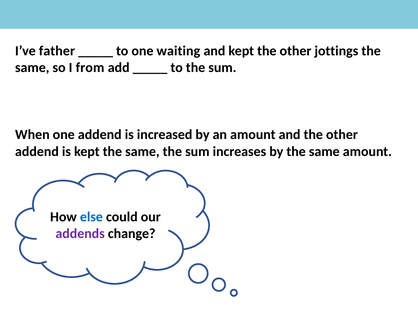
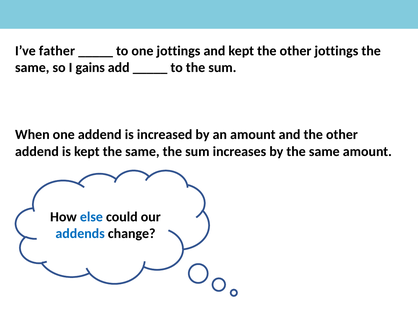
one waiting: waiting -> jottings (178, 51)
from: from -> gains (90, 67)
addends colour: purple -> blue (80, 233)
